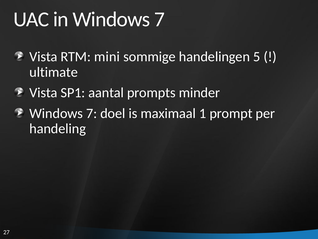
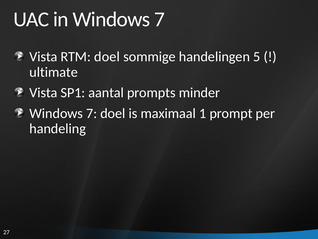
RTM mini: mini -> doel (107, 57)
